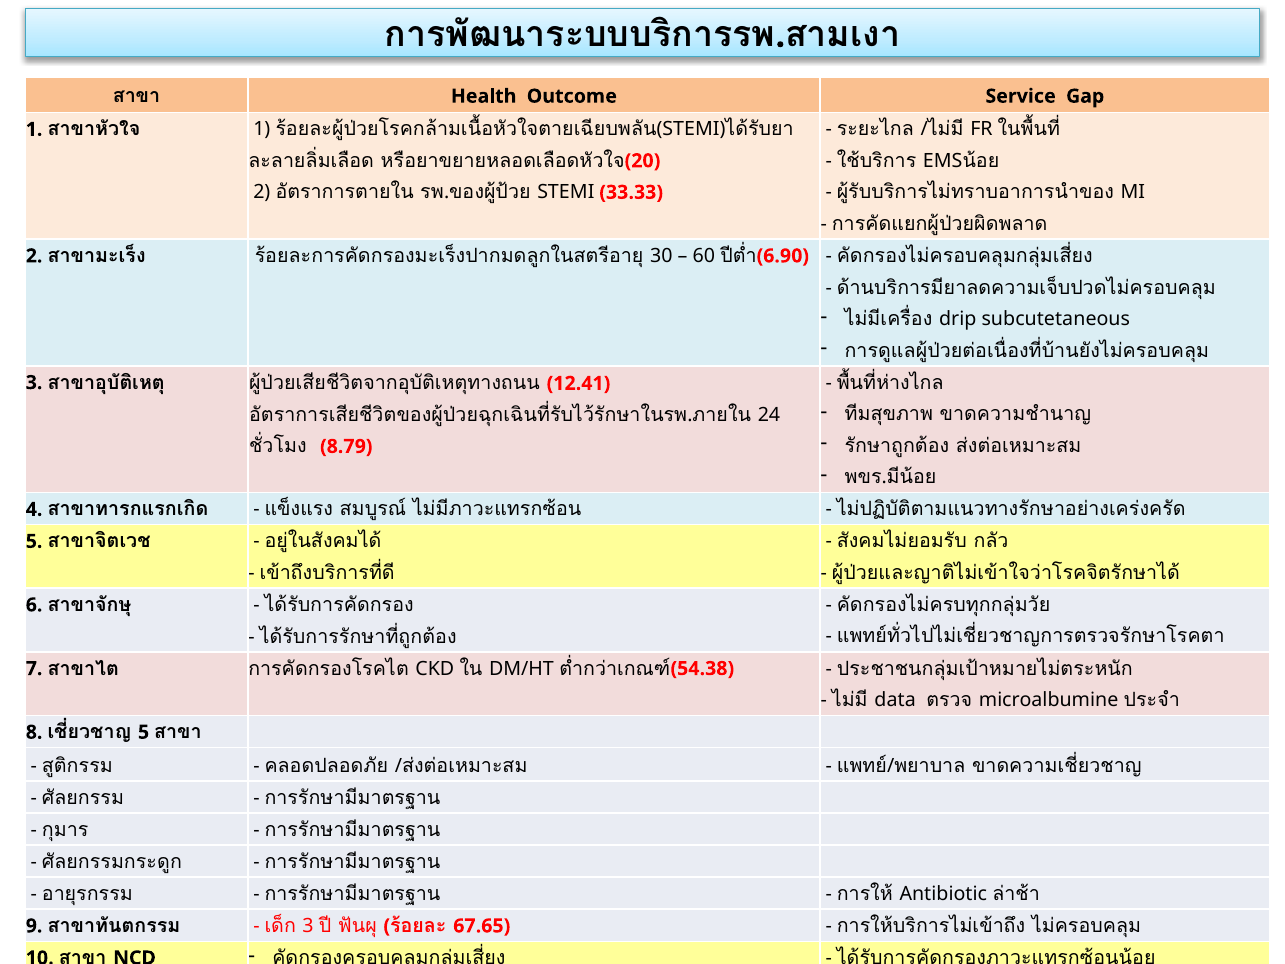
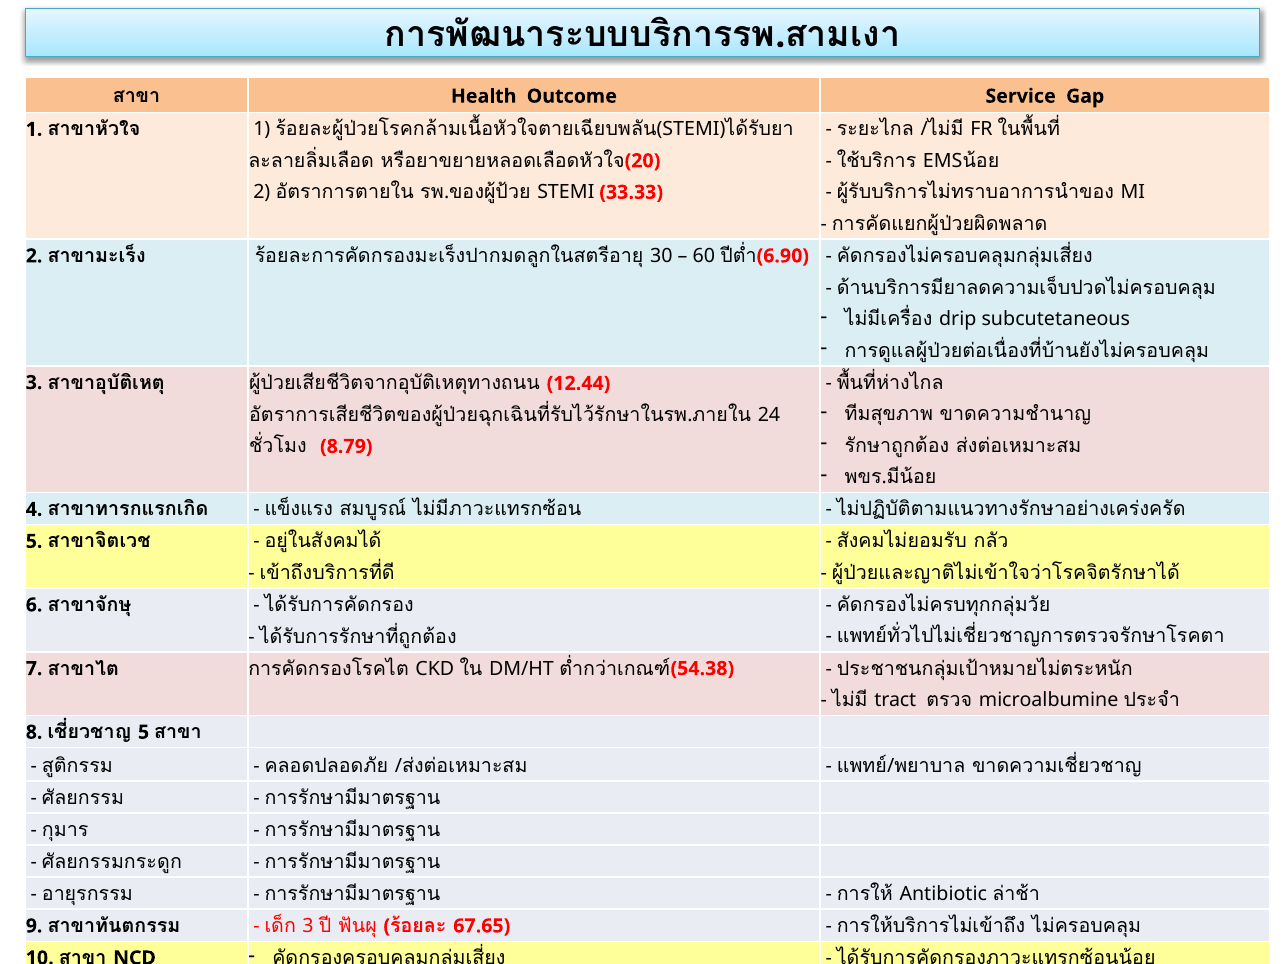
12.41: 12.41 -> 12.44 (579, 383)
data: data -> tract (895, 700)
